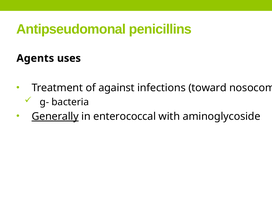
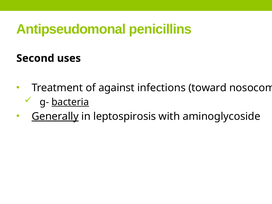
Agents: Agents -> Second (35, 58)
bacteria underline: none -> present (70, 102)
enterococcal: enterococcal -> leptospirosis (125, 116)
